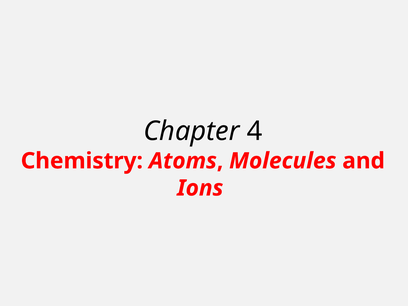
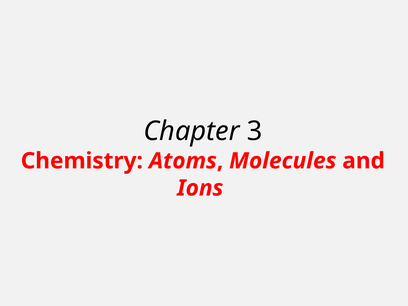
4: 4 -> 3 (255, 131)
